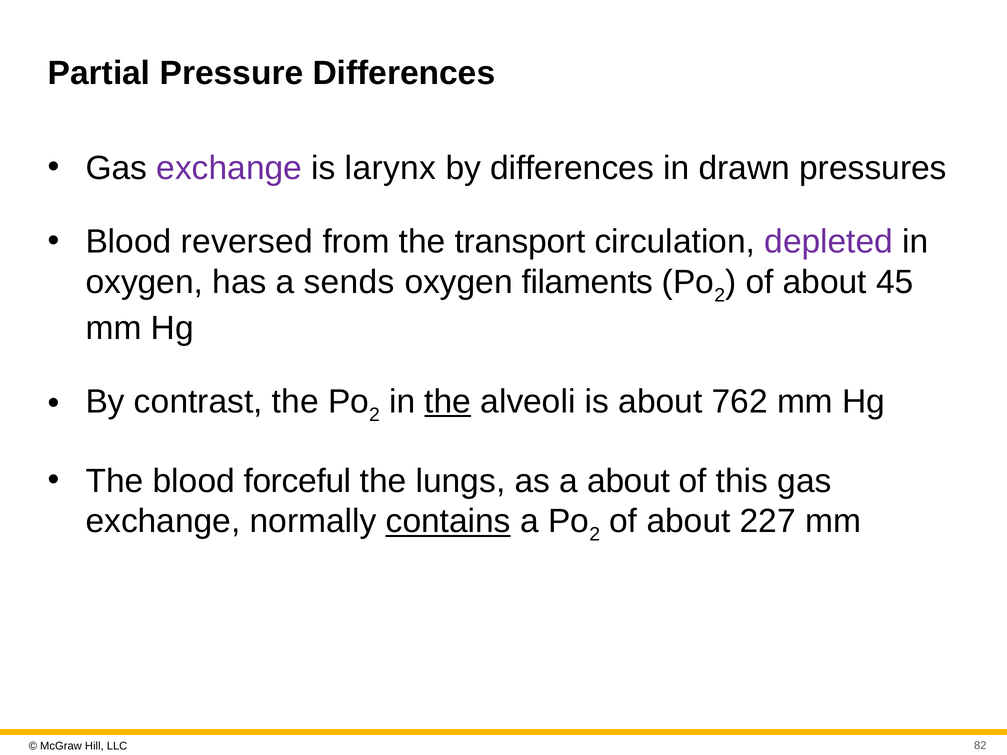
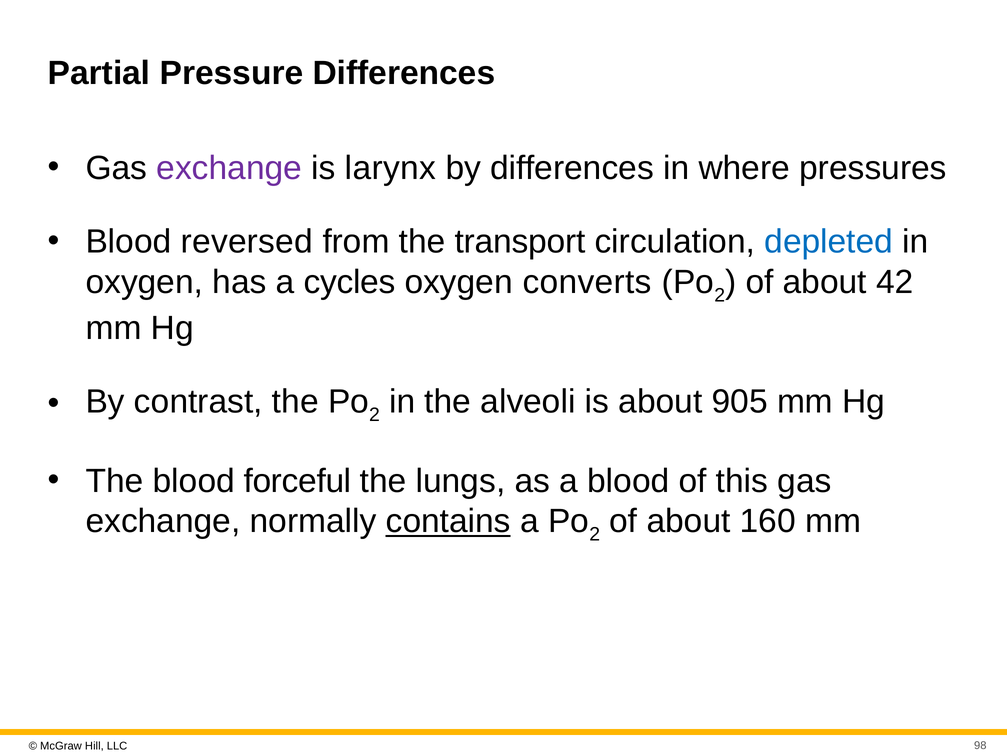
drawn: drawn -> where (744, 168)
depleted colour: purple -> blue (829, 242)
sends: sends -> cycles (350, 282)
filaments: filaments -> converts (587, 282)
45: 45 -> 42 (895, 282)
the underline: present -> none (448, 402)
762: 762 -> 905 (740, 402)
a about: about -> blood (628, 481)
227: 227 -> 160 (768, 522)
82: 82 -> 98 (980, 746)
